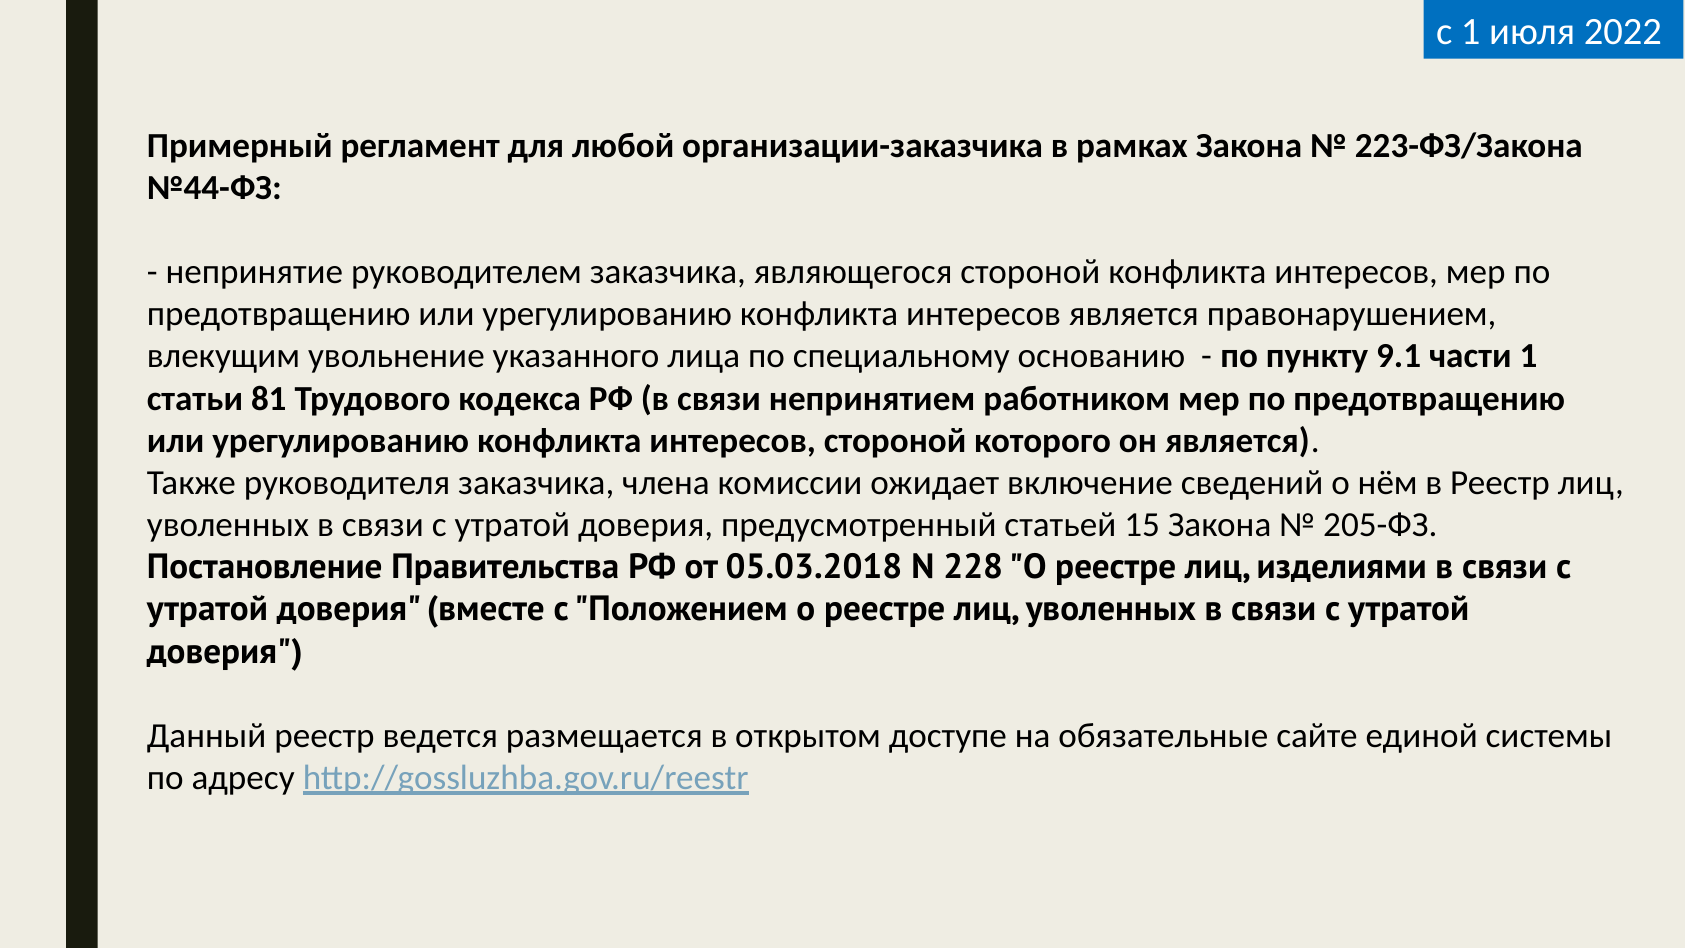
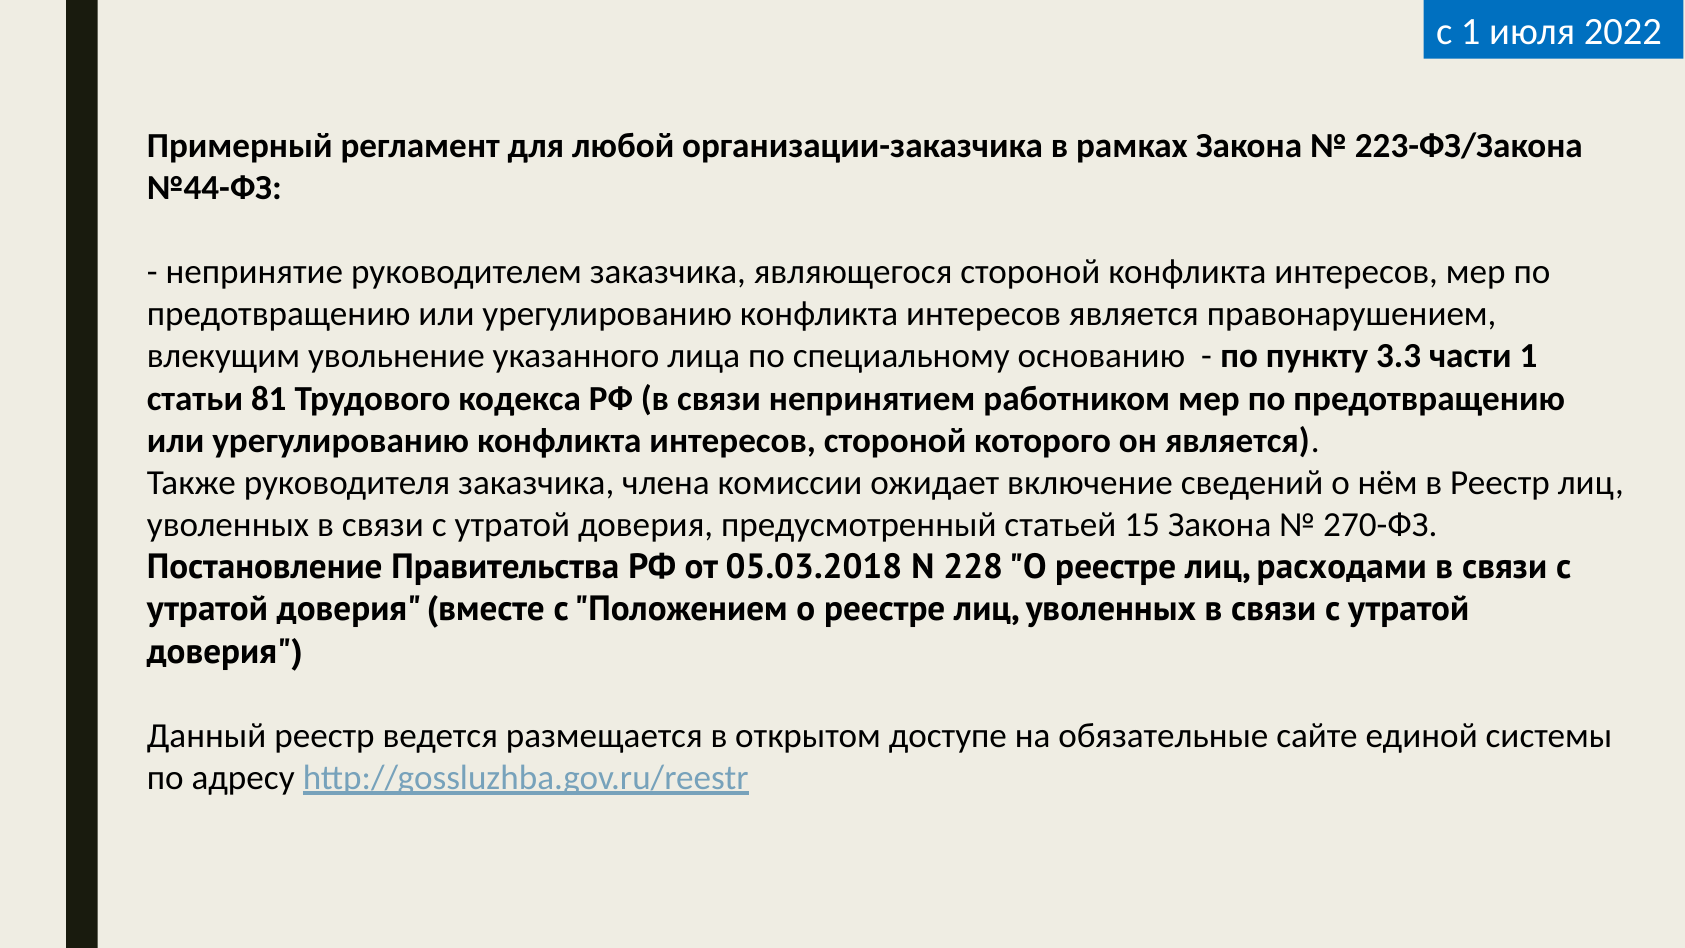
9.1: 9.1 -> 3.3 (1399, 356)
205-ФЗ: 205-ФЗ -> 270-ФЗ (1380, 525)
изделиями: изделиями -> расходами (1342, 567)
